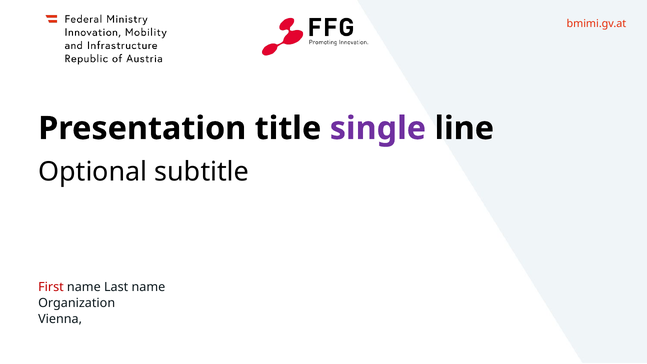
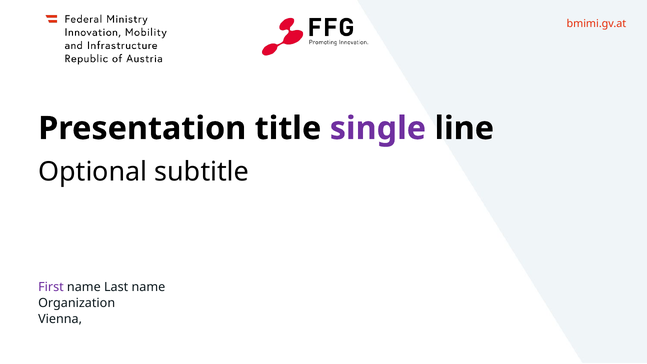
First colour: red -> purple (51, 287)
